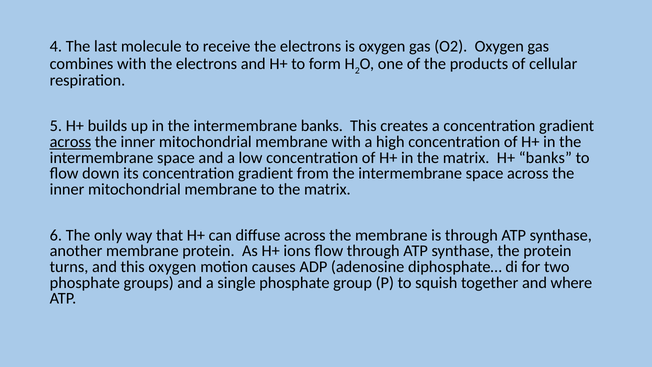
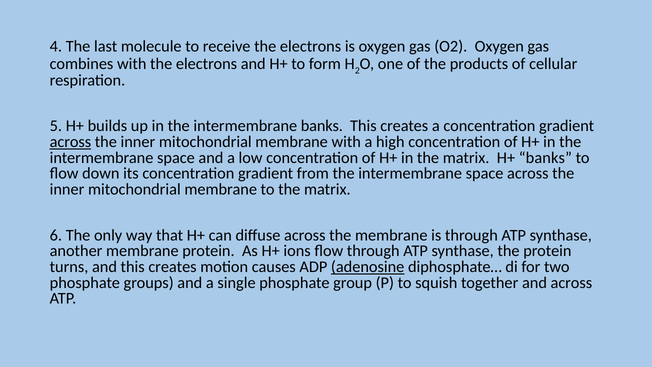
and this oxygen: oxygen -> creates (172, 267)
adenosine underline: none -> present (368, 267)
and where: where -> across (571, 283)
